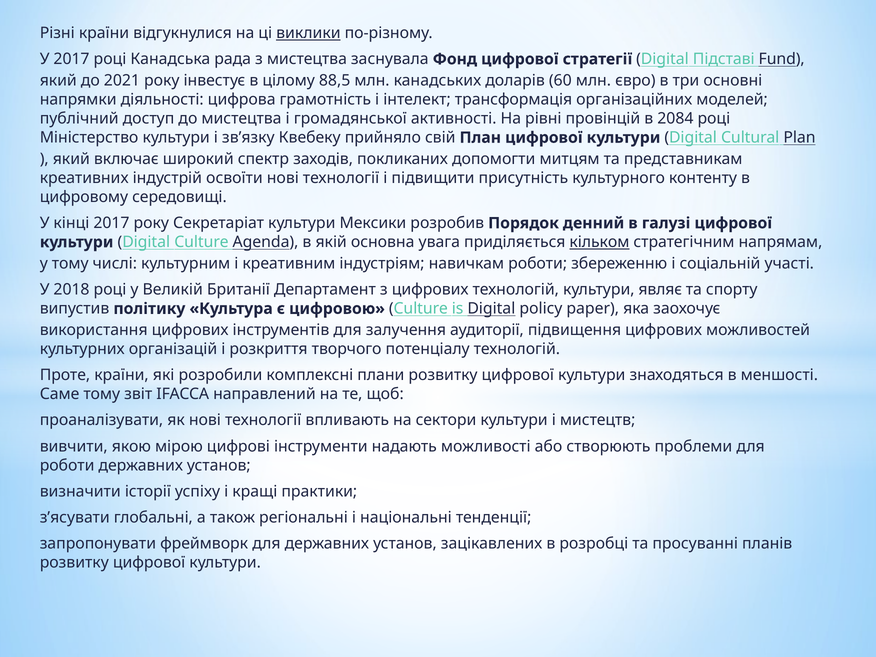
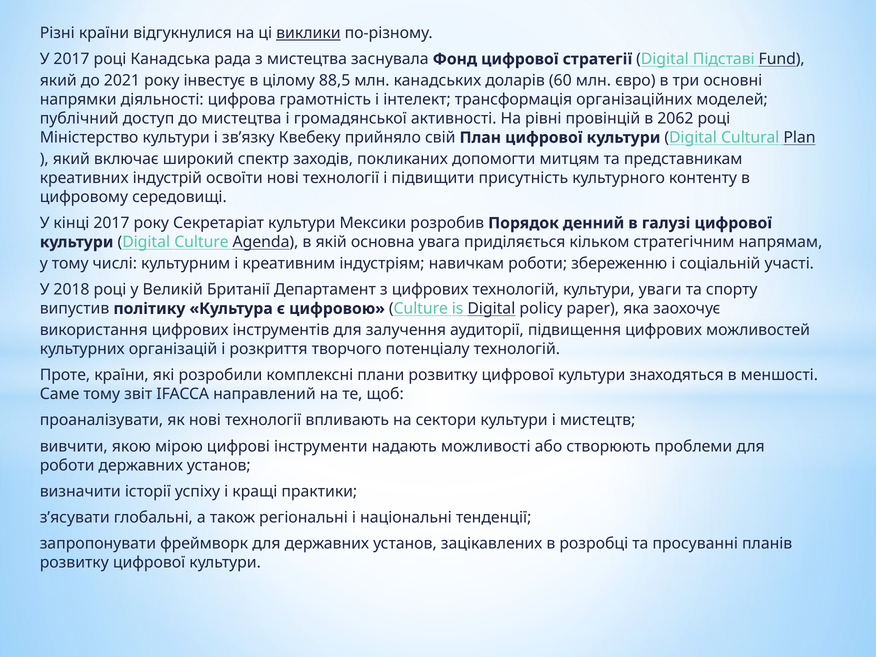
2084: 2084 -> 2062 (675, 119)
кільком underline: present -> none (599, 242)
являє: являє -> уваги (660, 290)
